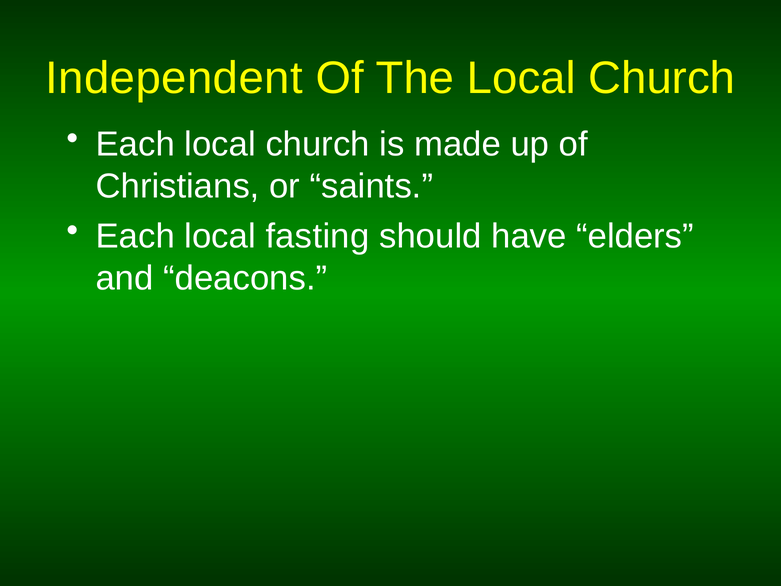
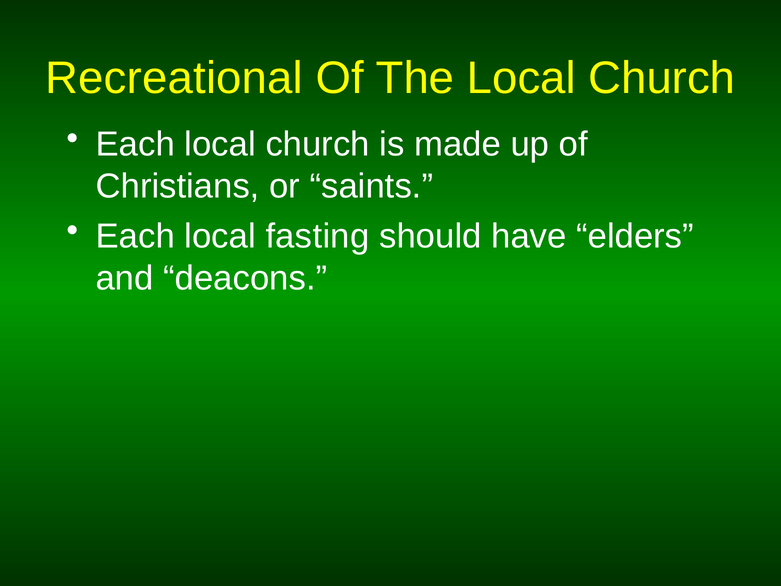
Independent: Independent -> Recreational (174, 78)
